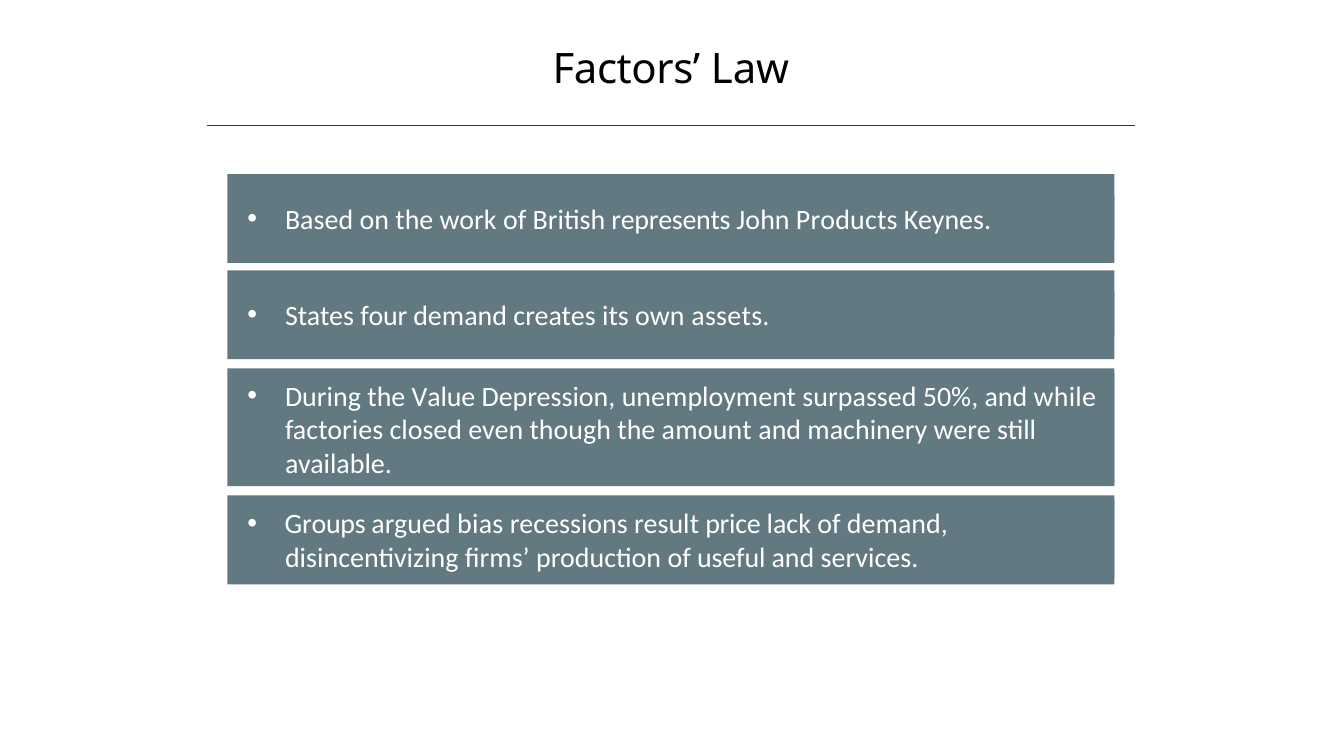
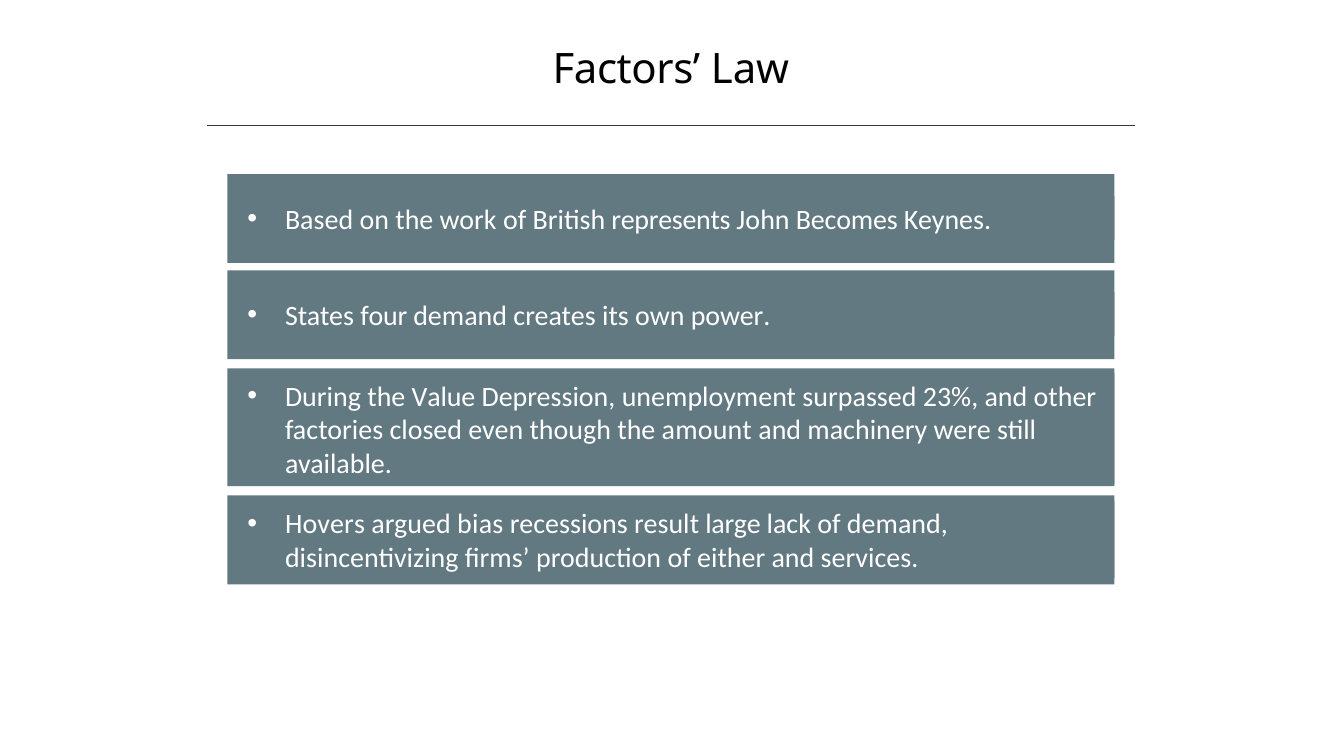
Products: Products -> Becomes (847, 220)
assets: assets -> power (731, 316)
50%: 50% -> 23% (951, 397)
while: while -> other (1065, 397)
Groups: Groups -> Hovers (325, 525)
price: price -> large (733, 525)
useful: useful -> either (731, 558)
